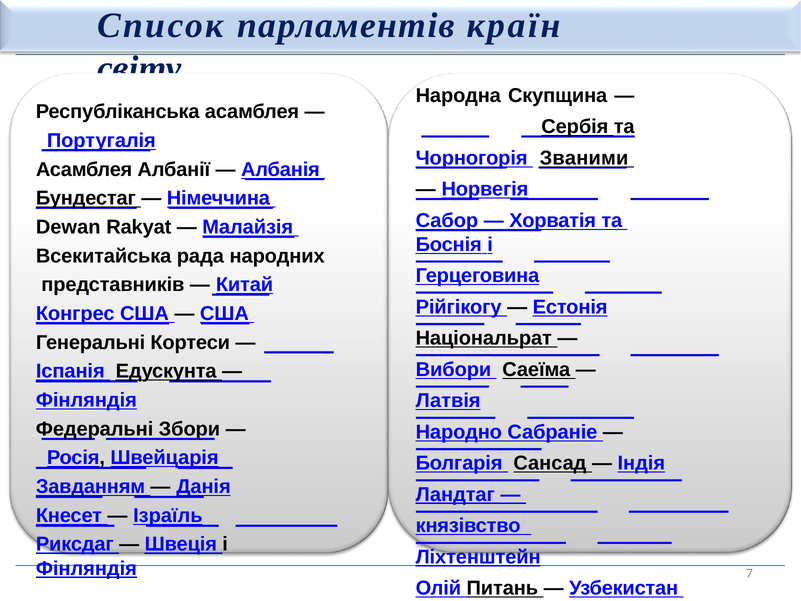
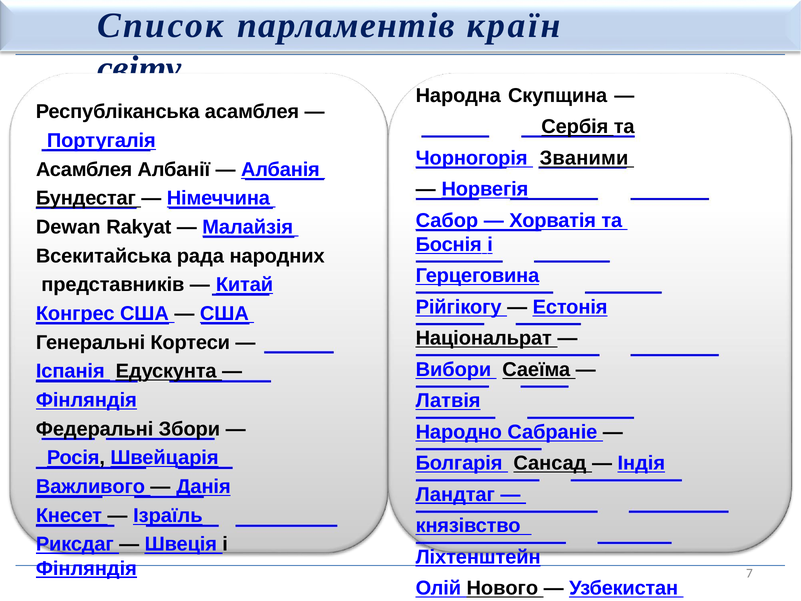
Завданням: Завданням -> Важливого (90, 486)
Питань: Питань -> Нового (502, 588)
